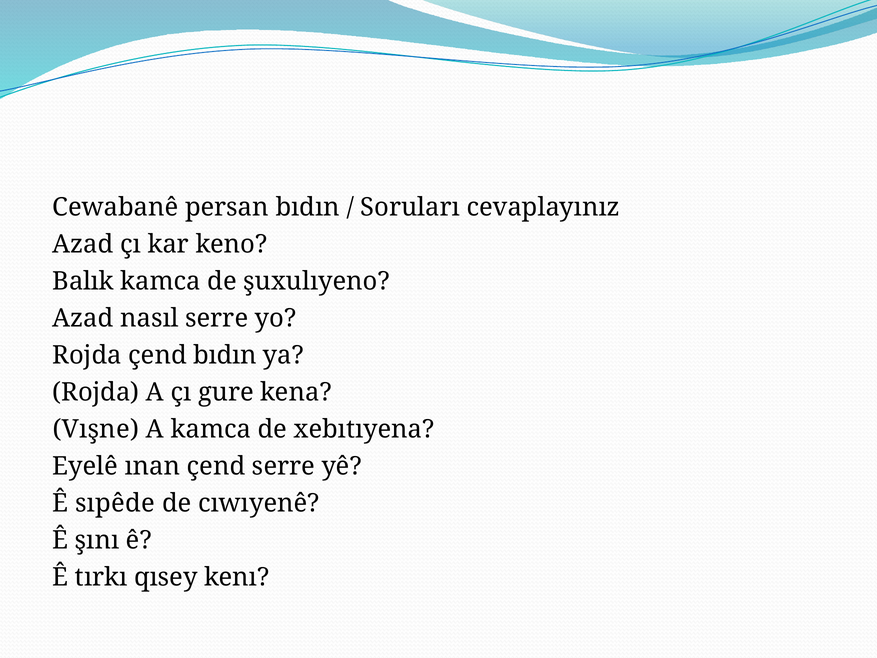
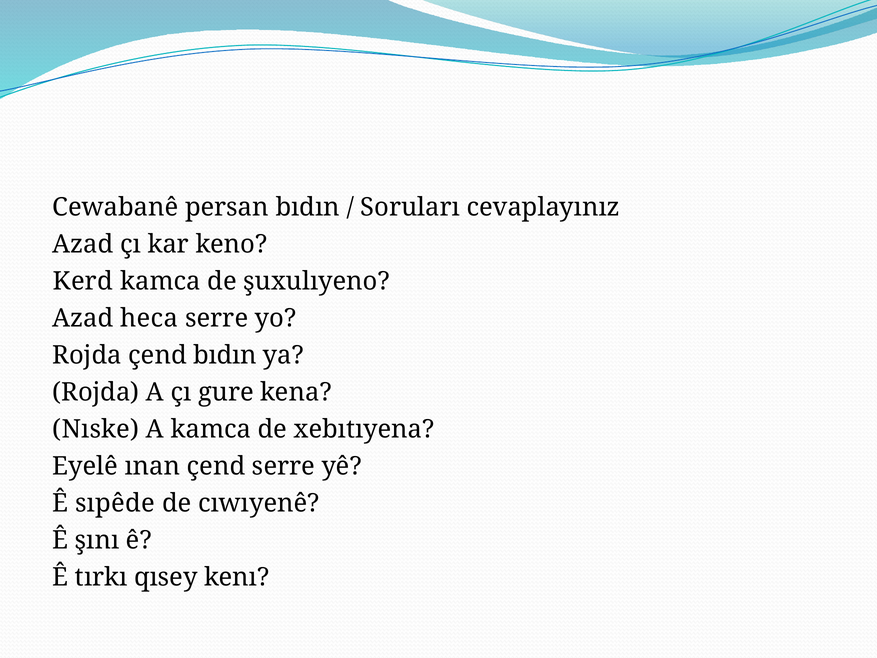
Balık: Balık -> Kerd (83, 281)
nasıl: nasıl -> heca (149, 318)
Vışne: Vışne -> Nıske (96, 429)
